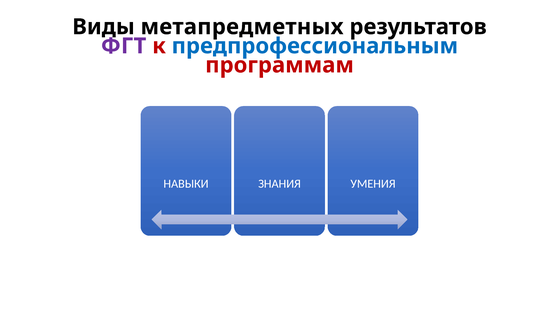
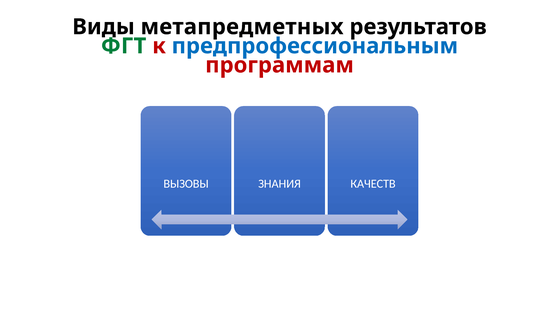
ФГТ colour: purple -> green (124, 46)
НАВЫКИ: НАВЫКИ -> ВЫЗОВЫ (186, 183)
УМЕНИЯ: УМЕНИЯ -> КАЧЕСТВ (373, 183)
